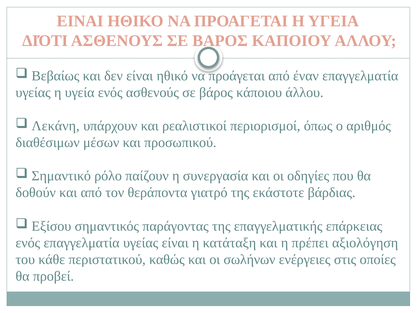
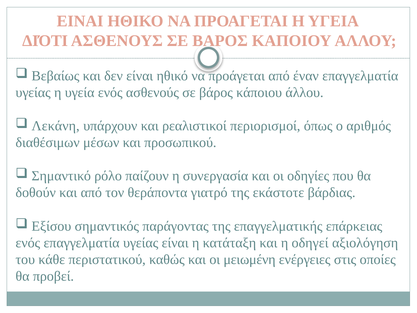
πρέπει: πρέπει -> οδηγεί (310, 243)
σωλήνων: σωλήνων -> μειωμένη (250, 259)
